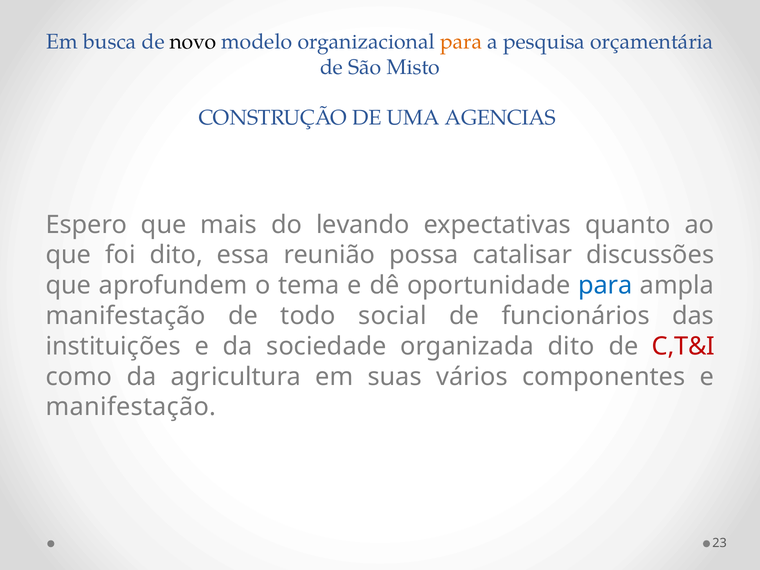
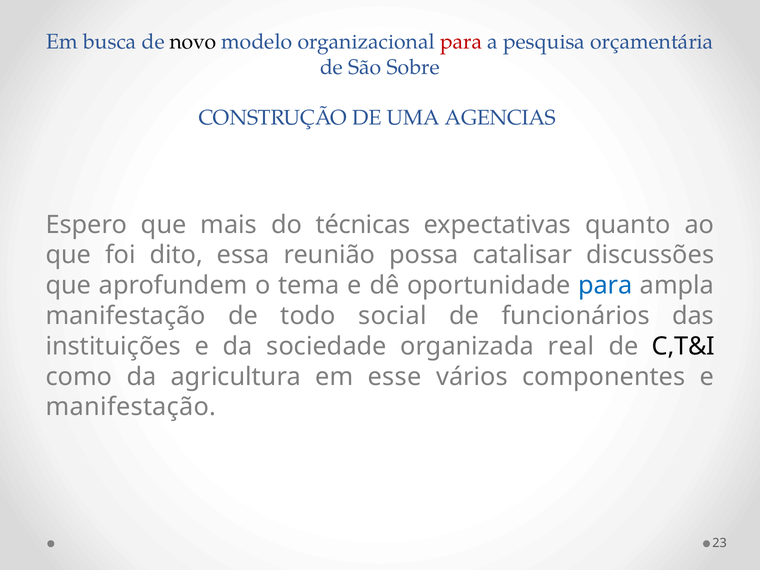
para colour: orange -> red (461, 42)
Misto: Misto -> Sobre (413, 67)
levando: levando -> técnicas (363, 225)
organizada dito: dito -> real (571, 346)
C,T&I colour: red -> black (683, 346)
suas: suas -> esse (395, 377)
